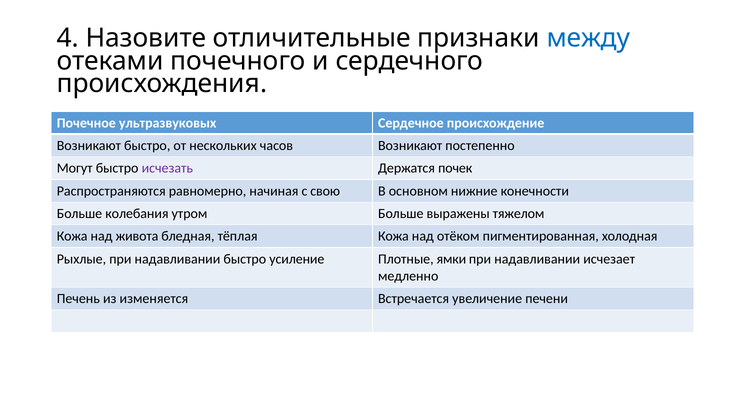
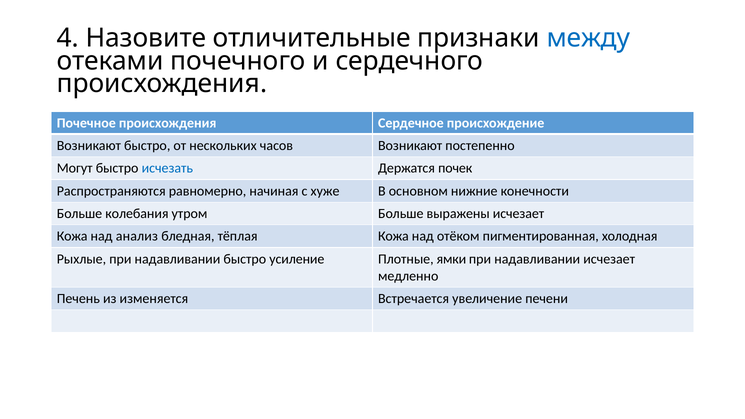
Почечное ультразвуковых: ультразвуковых -> происхождения (168, 123)
исчезать colour: purple -> blue (167, 168)
свою: свою -> хуже (325, 191)
выражены тяжелом: тяжелом -> исчезает (518, 214)
живота: живота -> анализ (137, 236)
